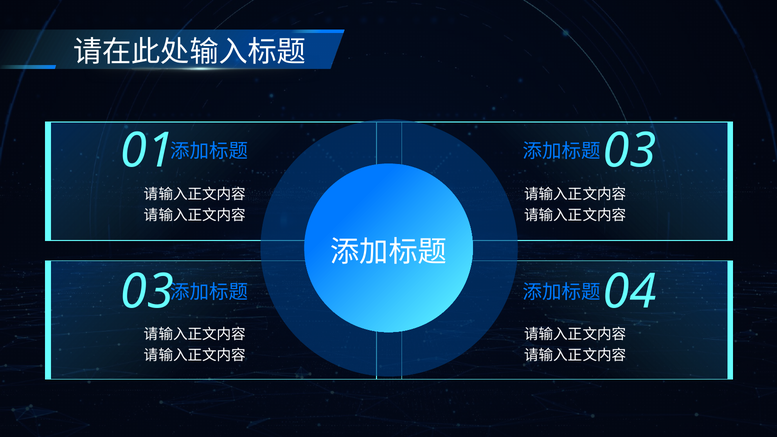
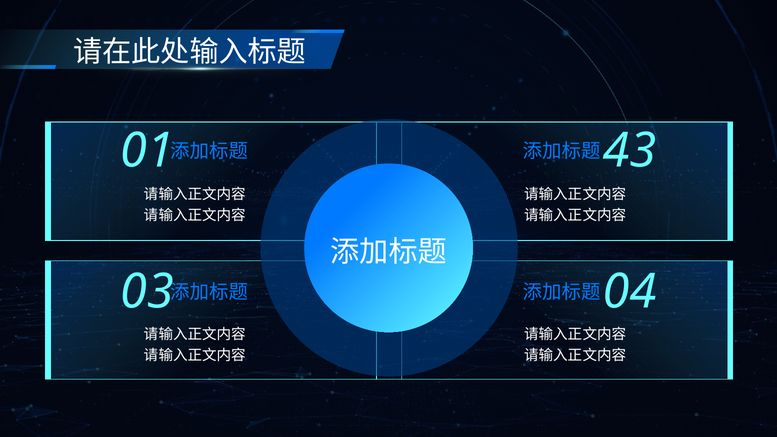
03: 03 -> 43 (630, 151)
